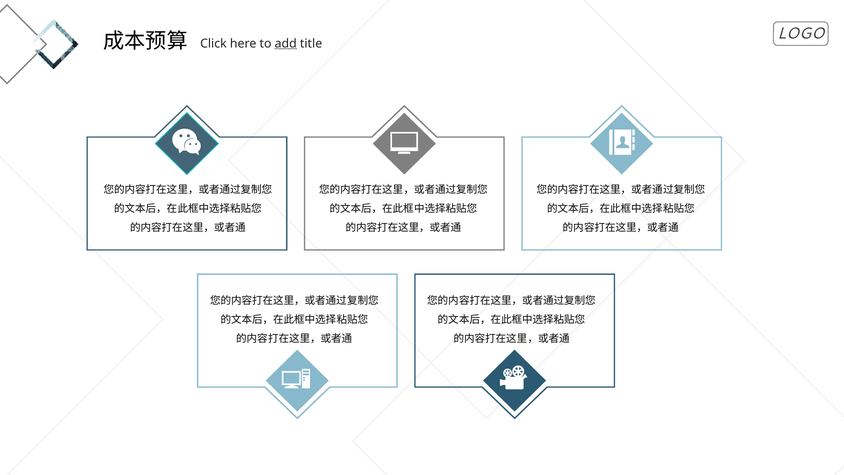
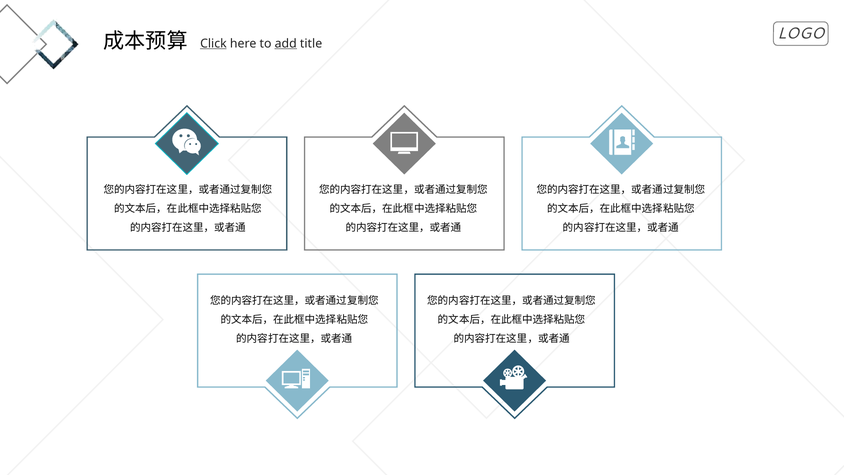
Click underline: none -> present (213, 43)
